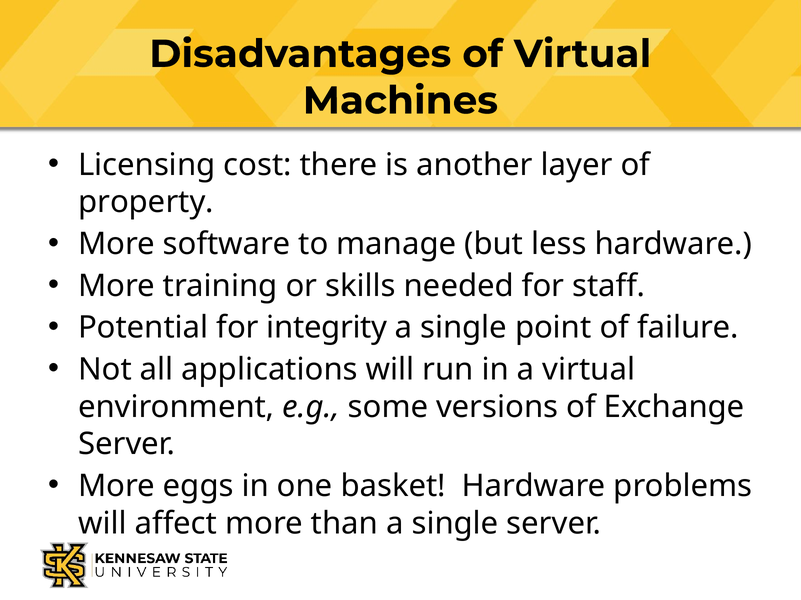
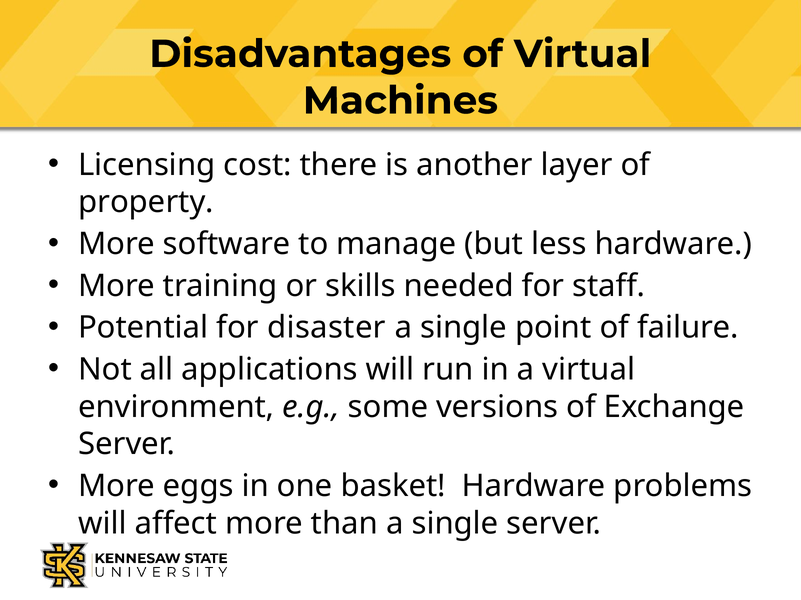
integrity: integrity -> disaster (327, 328)
